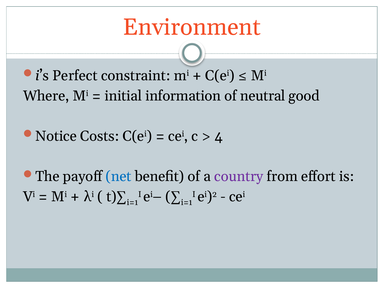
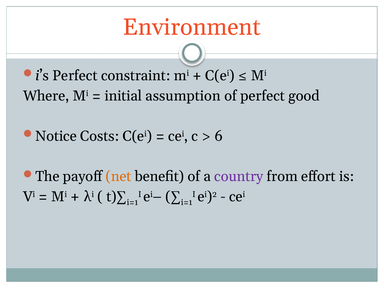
information: information -> assumption (183, 96)
of neutral: neutral -> perfect (263, 96)
4: 4 -> 6 (219, 136)
net colour: blue -> orange (119, 176)
